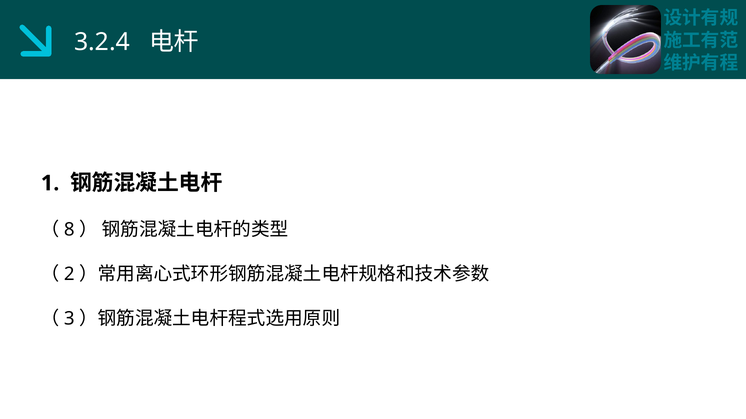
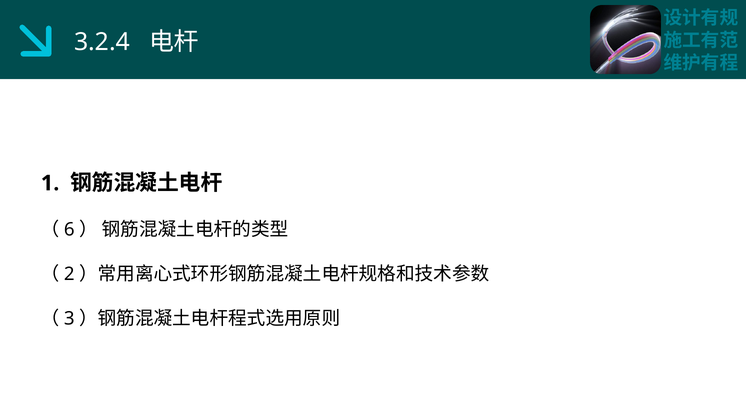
8: 8 -> 6 (69, 230)
